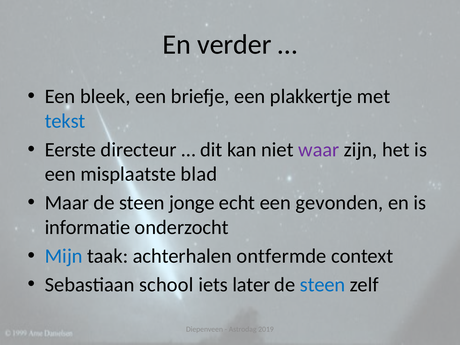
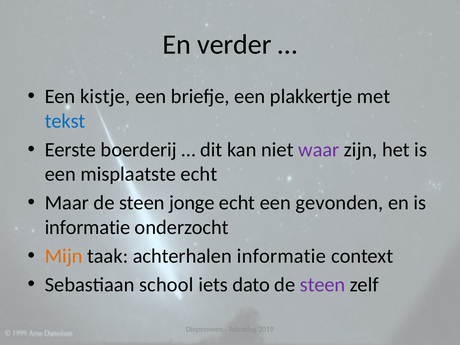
bleek: bleek -> kistje (105, 96)
directeur: directeur -> boerderij (139, 150)
misplaatste blad: blad -> echt (199, 174)
Mijn colour: blue -> orange (64, 256)
achterhalen ontfermde: ontfermde -> informatie (281, 256)
later: later -> dato (251, 285)
steen colour: blue -> purple (323, 285)
